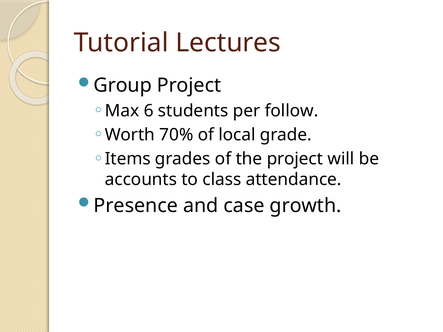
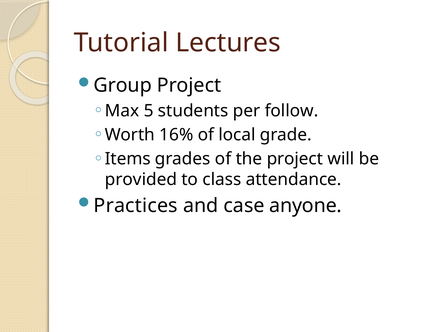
6: 6 -> 5 (149, 111)
70%: 70% -> 16% (176, 135)
accounts: accounts -> provided (141, 180)
Presence: Presence -> Practices (136, 206)
growth: growth -> anyone (306, 206)
